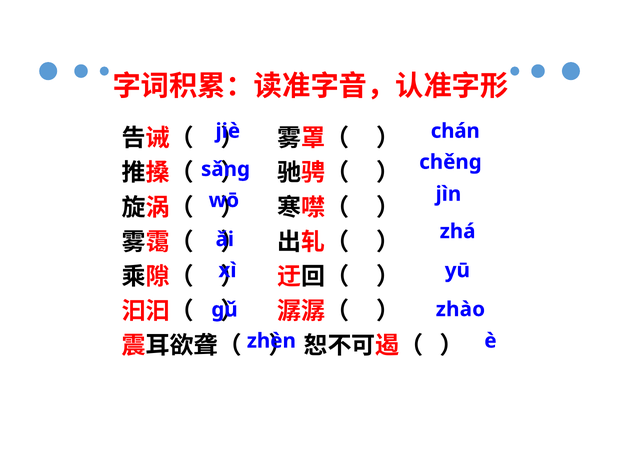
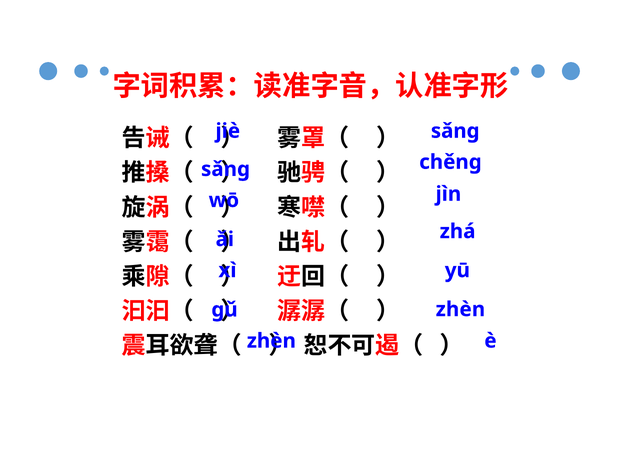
chán: chán -> sǎnɡ (455, 131)
zhào: zhào -> zhèn (460, 309)
